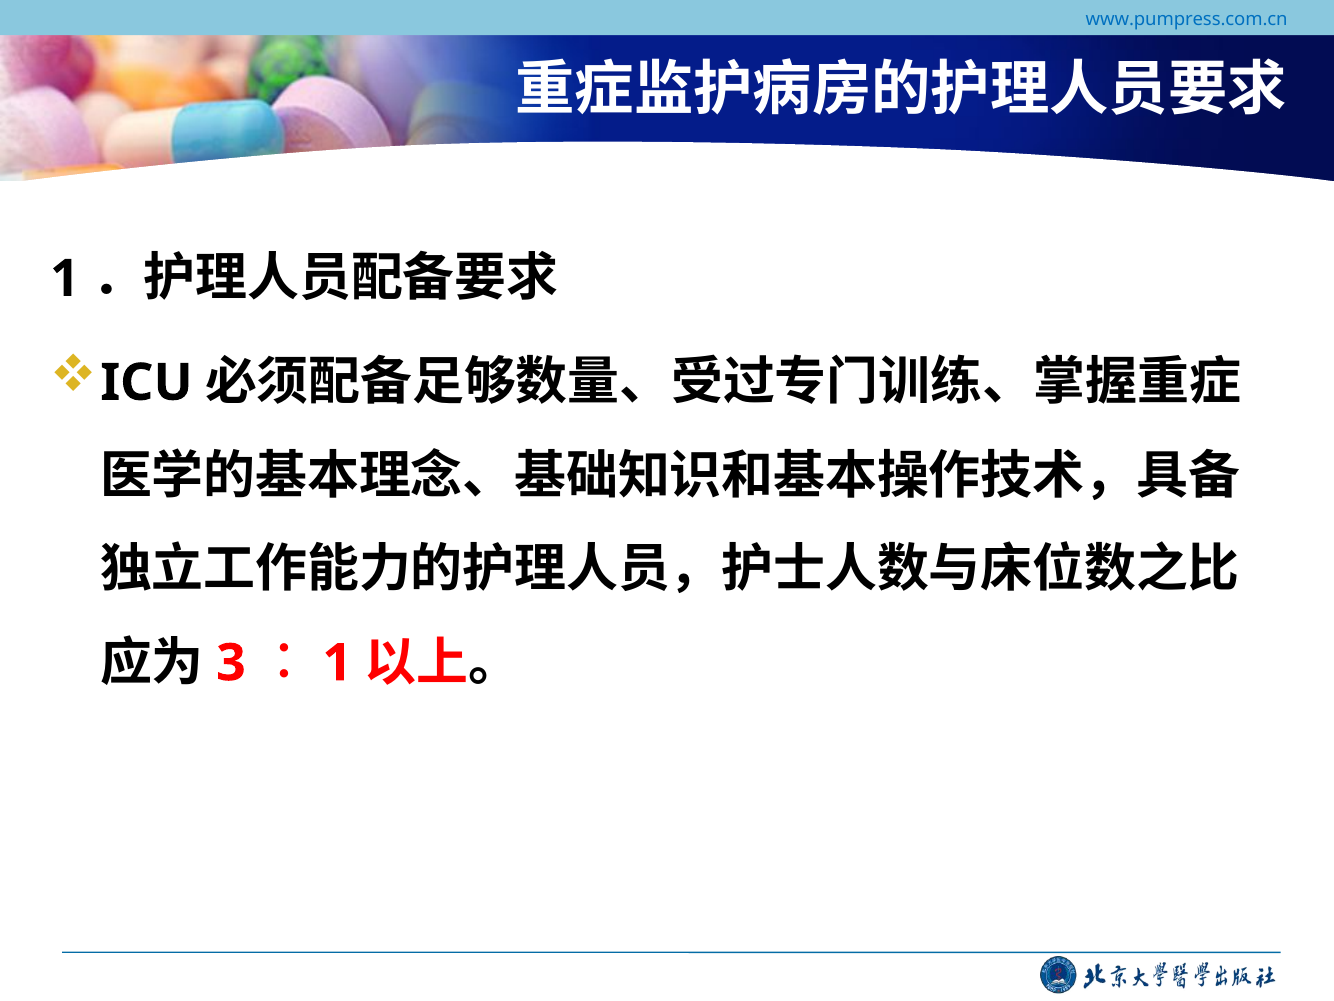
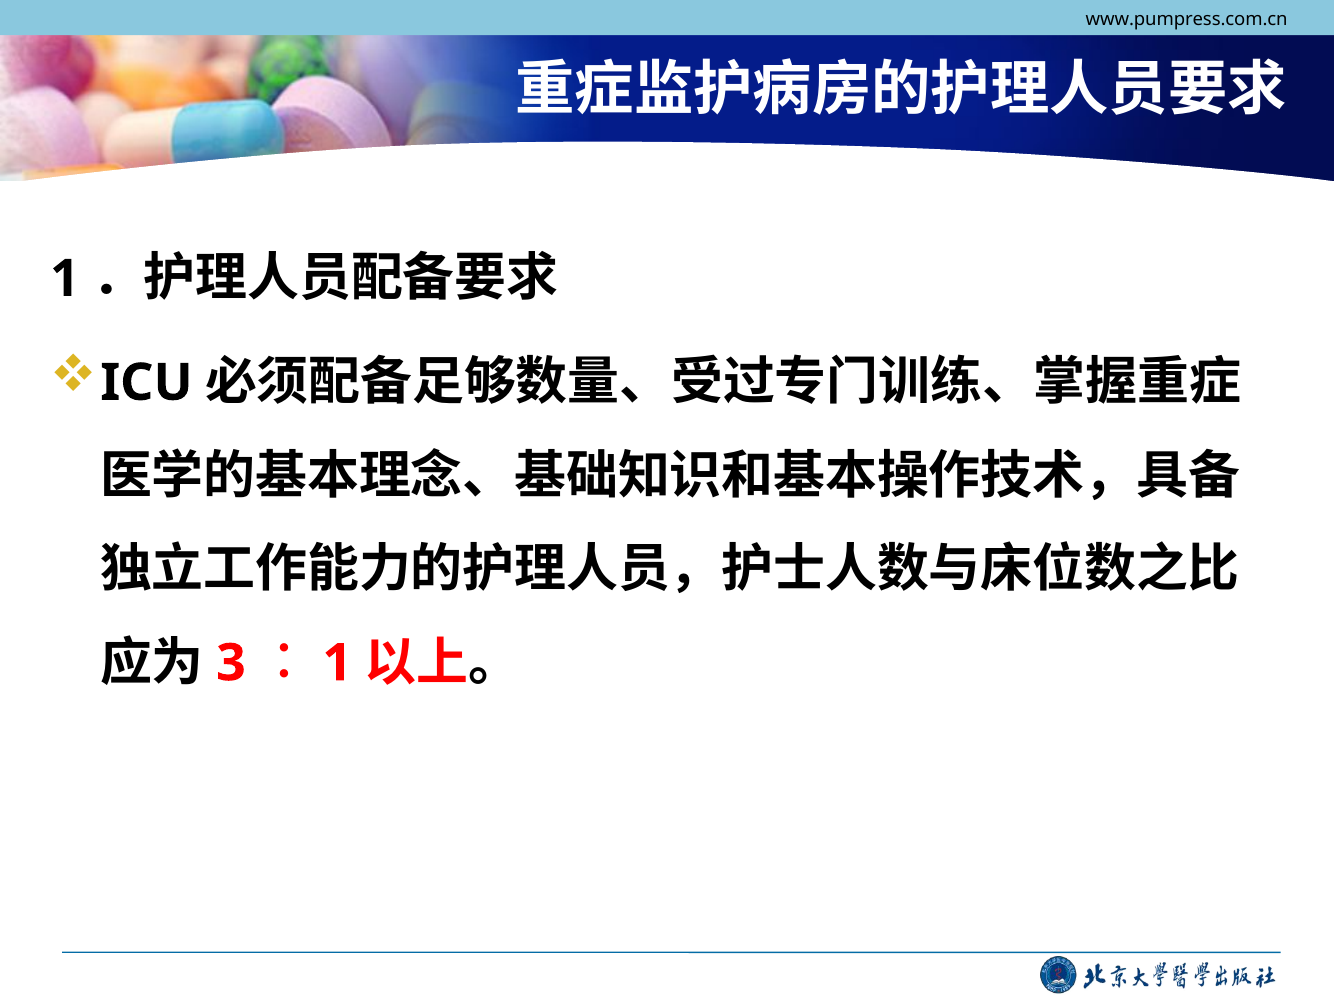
www.pumpress.com.cn colour: blue -> black (1187, 19)
